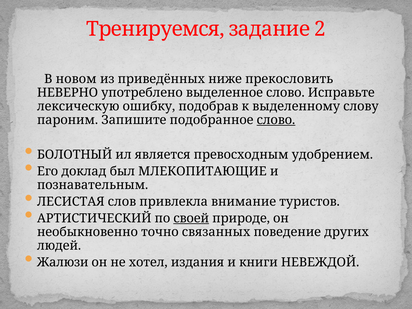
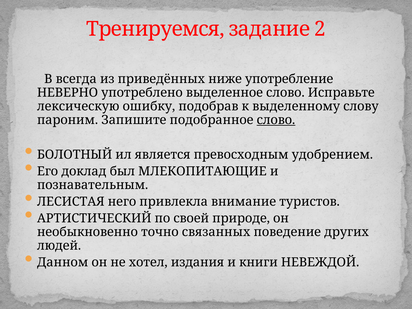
новом: новом -> всегда (76, 79)
прекословить: прекословить -> употребление (289, 79)
слов: слов -> него (122, 202)
своей underline: present -> none (191, 218)
Жалюзи: Жалюзи -> Данном (63, 262)
